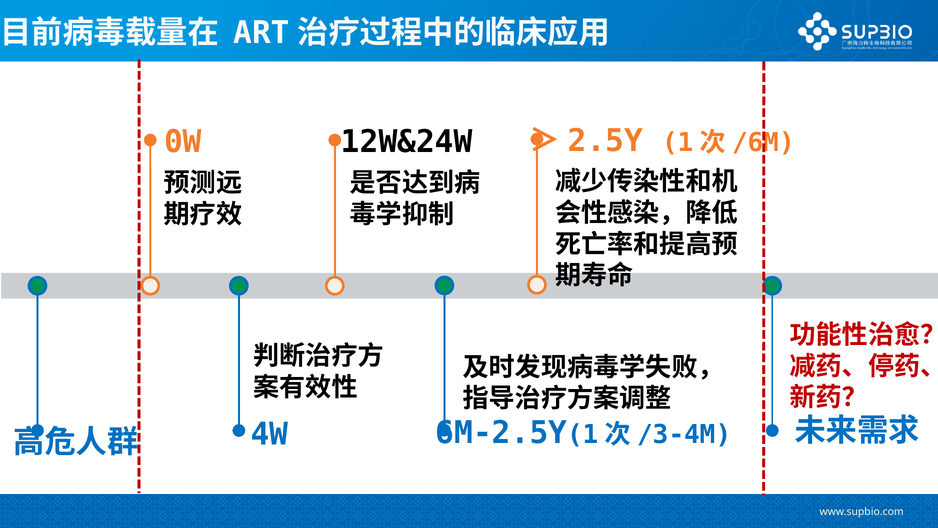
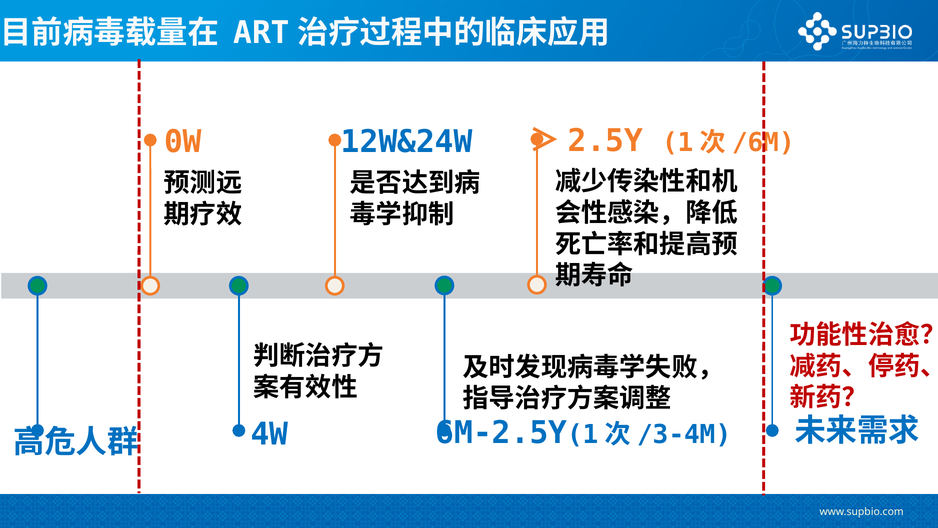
12W&24W colour: black -> blue (407, 142)
